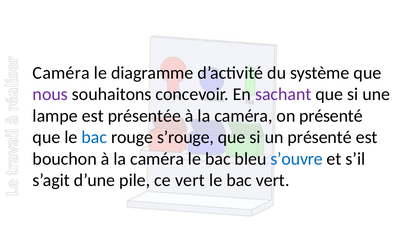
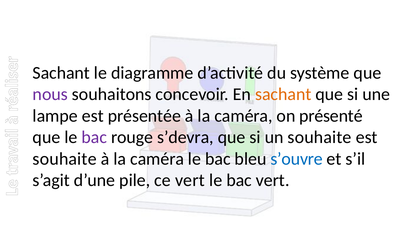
Caméra: Caméra -> Sachant (61, 73)
sachant colour: purple -> orange (283, 94)
bac colour: blue -> purple (94, 137)
s’rouge: s’rouge -> s’devra (185, 137)
un présenté: présenté -> souhaite (320, 137)
bouchon: bouchon -> souhaite (65, 159)
